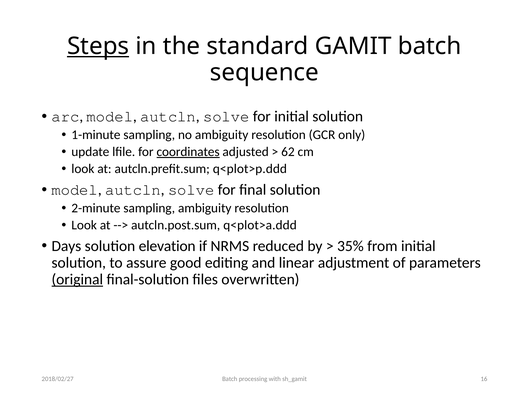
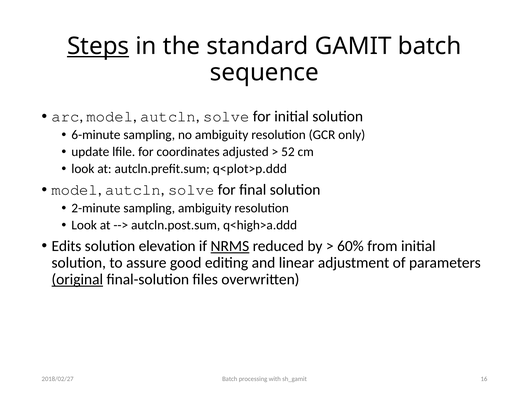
1-minute: 1-minute -> 6-minute (96, 135)
coordinates underline: present -> none (188, 152)
62: 62 -> 52 (288, 152)
q<plot>a.ddd: q<plot>a.ddd -> q<high>a.ddd (260, 225)
Days: Days -> Edits (66, 246)
NRMS underline: none -> present (230, 246)
35%: 35% -> 60% (350, 246)
